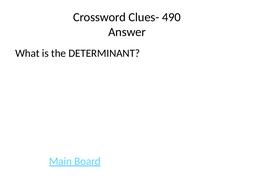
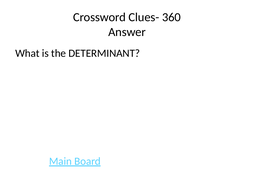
490: 490 -> 360 (171, 17)
